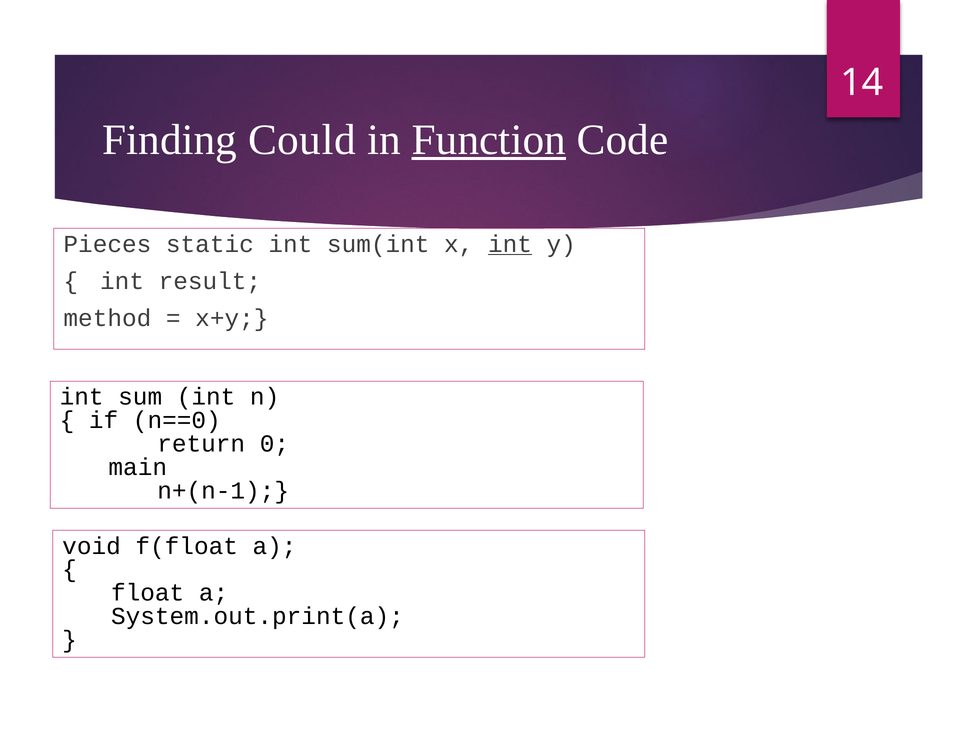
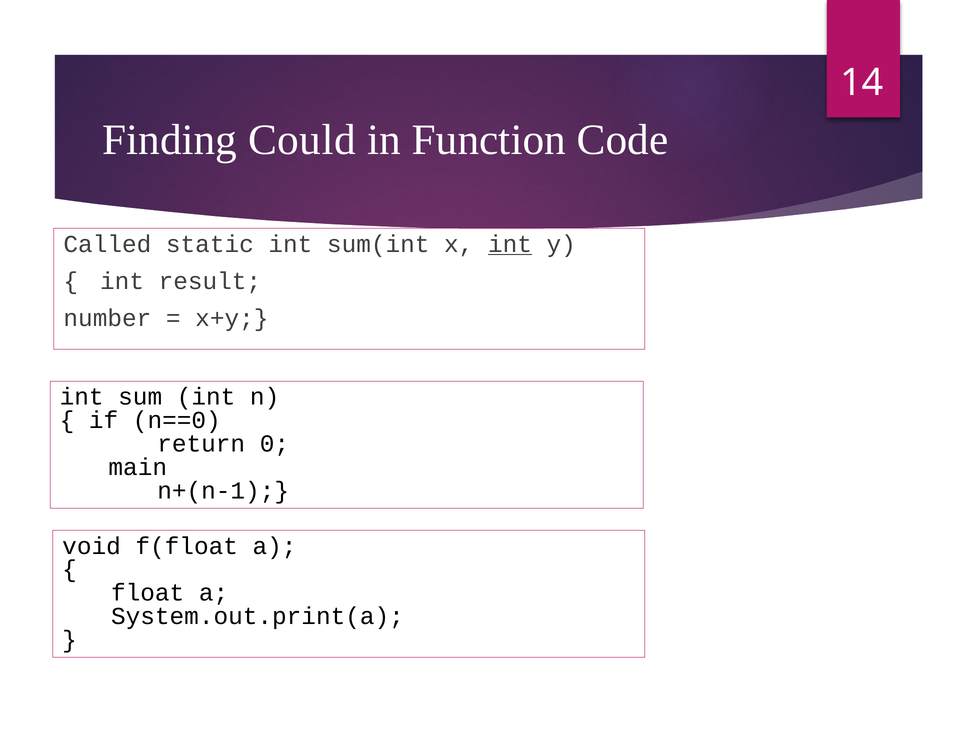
Function underline: present -> none (489, 140)
Pieces: Pieces -> Called (107, 244)
method: method -> number (107, 318)
